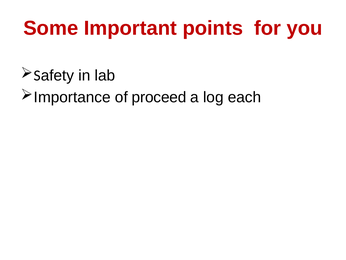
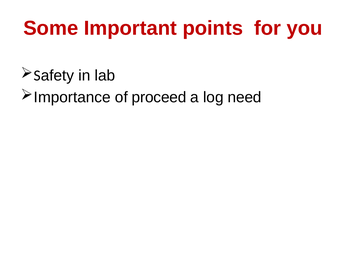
each: each -> need (245, 97)
